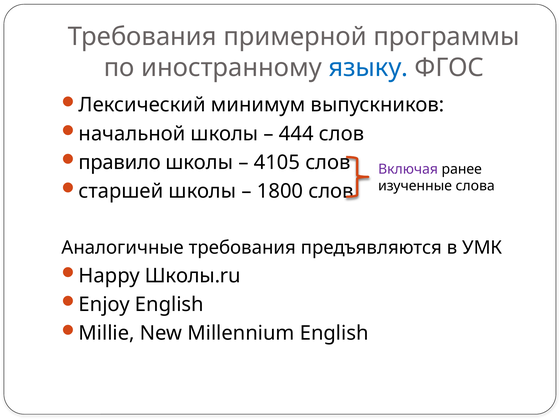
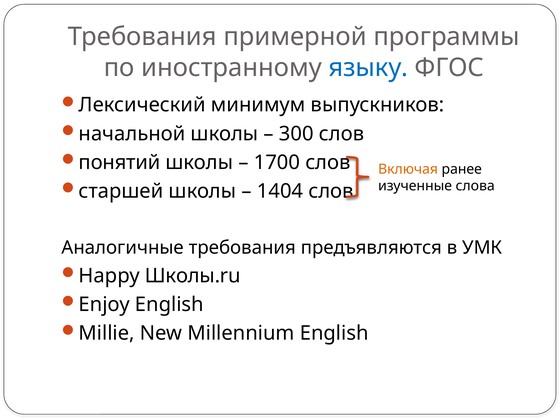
444: 444 -> 300 (296, 134)
правило: правило -> понятий (120, 163)
4105: 4105 -> 1700 (277, 163)
Включая colour: purple -> orange (408, 169)
1800: 1800 -> 1404 (280, 191)
